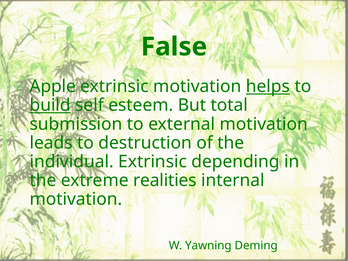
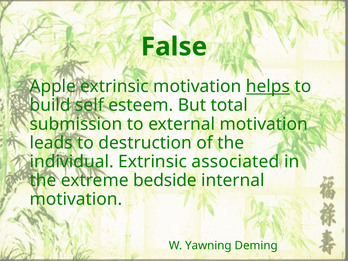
build underline: present -> none (50, 105)
depending: depending -> associated (235, 162)
realities: realities -> bedside (165, 180)
